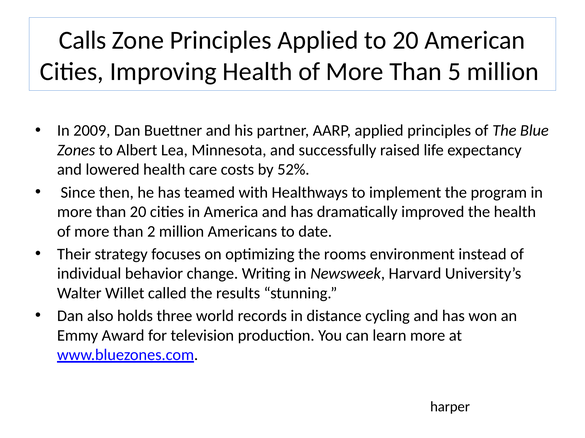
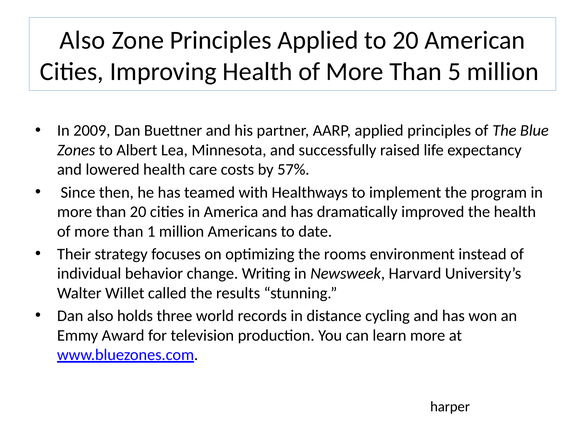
Calls: Calls -> Also (82, 40)
52%: 52% -> 57% (293, 170)
2: 2 -> 1 (151, 232)
